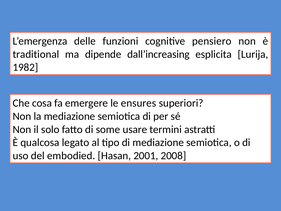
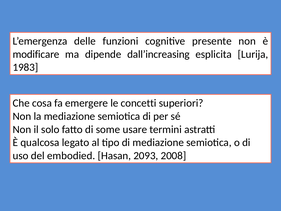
pensiero: pensiero -> presente (212, 41)
traditional: traditional -> modificare (36, 54)
1982: 1982 -> 1983 (25, 67)
ensures: ensures -> concetti (139, 103)
2001: 2001 -> 2093 (146, 155)
